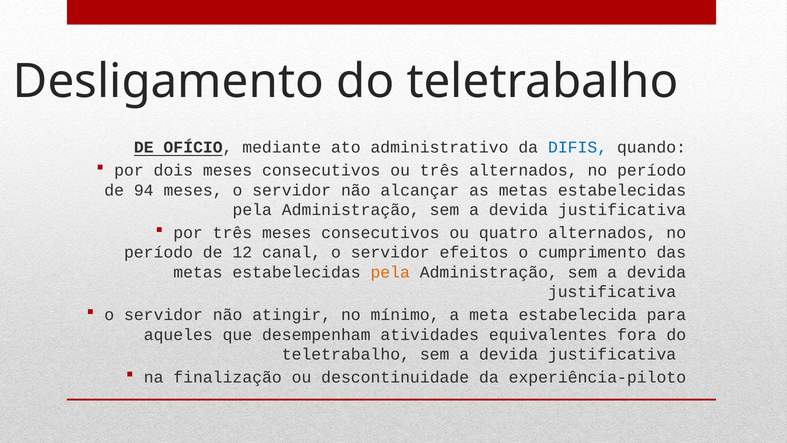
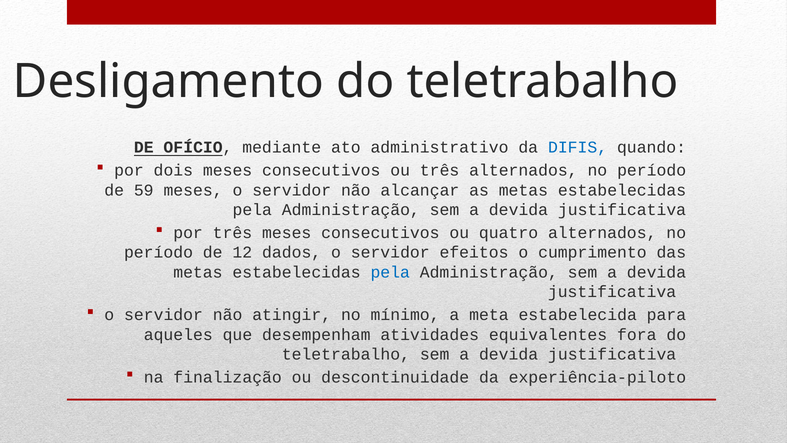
94: 94 -> 59 (144, 190)
canal: canal -> dados (292, 252)
pela colour: orange -> blue (390, 272)
